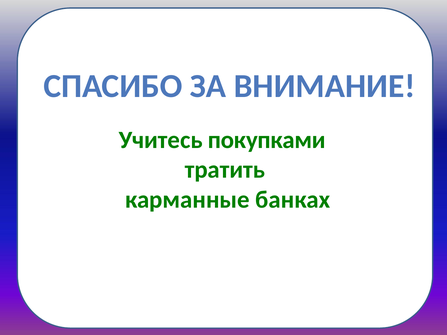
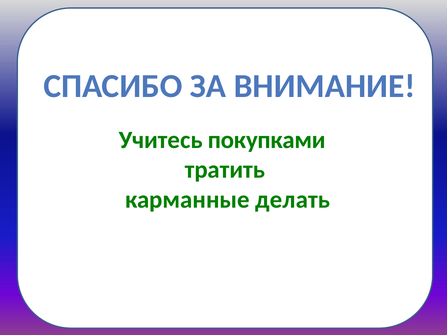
банках: банках -> делать (293, 200)
